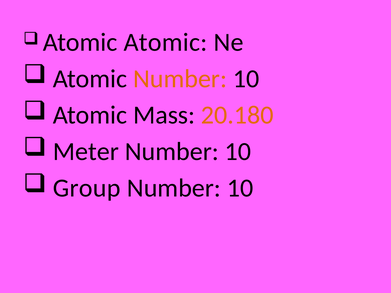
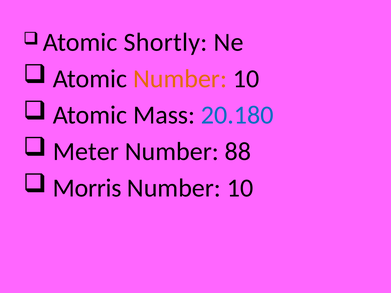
Atomic Atomic: Atomic -> Shortly (165, 42)
20.180 colour: orange -> blue (237, 115)
10: 10 -> 88 (238, 152)
Group: Group -> Morris (87, 188)
